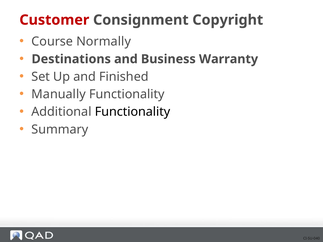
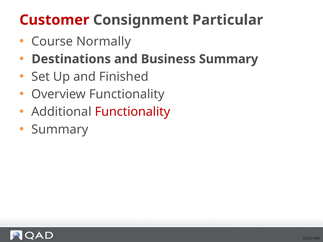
Copyright: Copyright -> Particular (228, 20)
Business Warranty: Warranty -> Summary (229, 59)
Manually: Manually -> Overview (59, 94)
Functionality colour: black -> red (133, 112)
